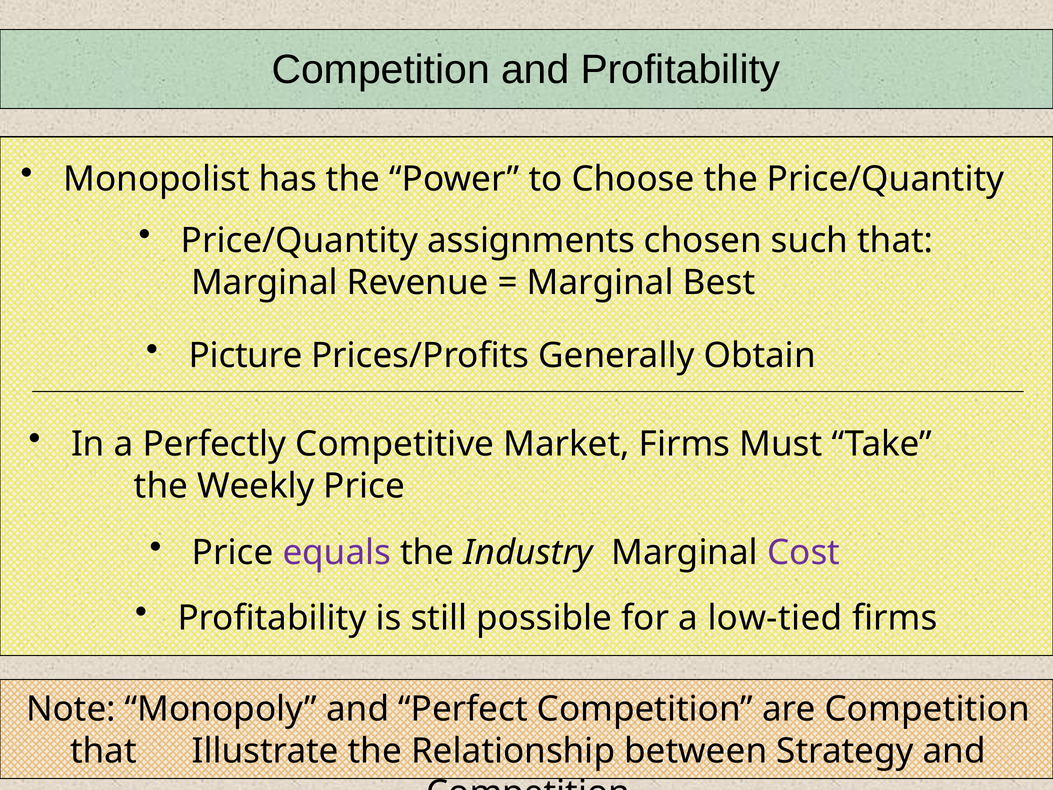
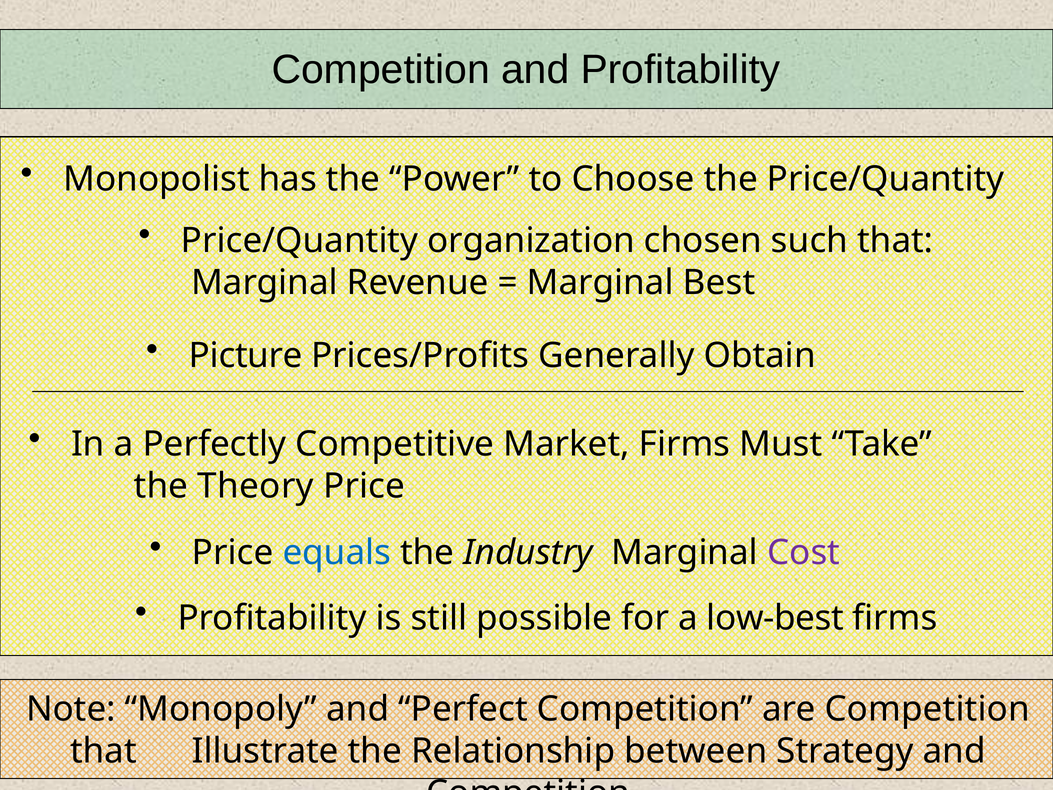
assignments: assignments -> organization (531, 240)
Weekly: Weekly -> Theory (256, 486)
equals colour: purple -> blue (337, 553)
low-tied: low-tied -> low-best (775, 618)
